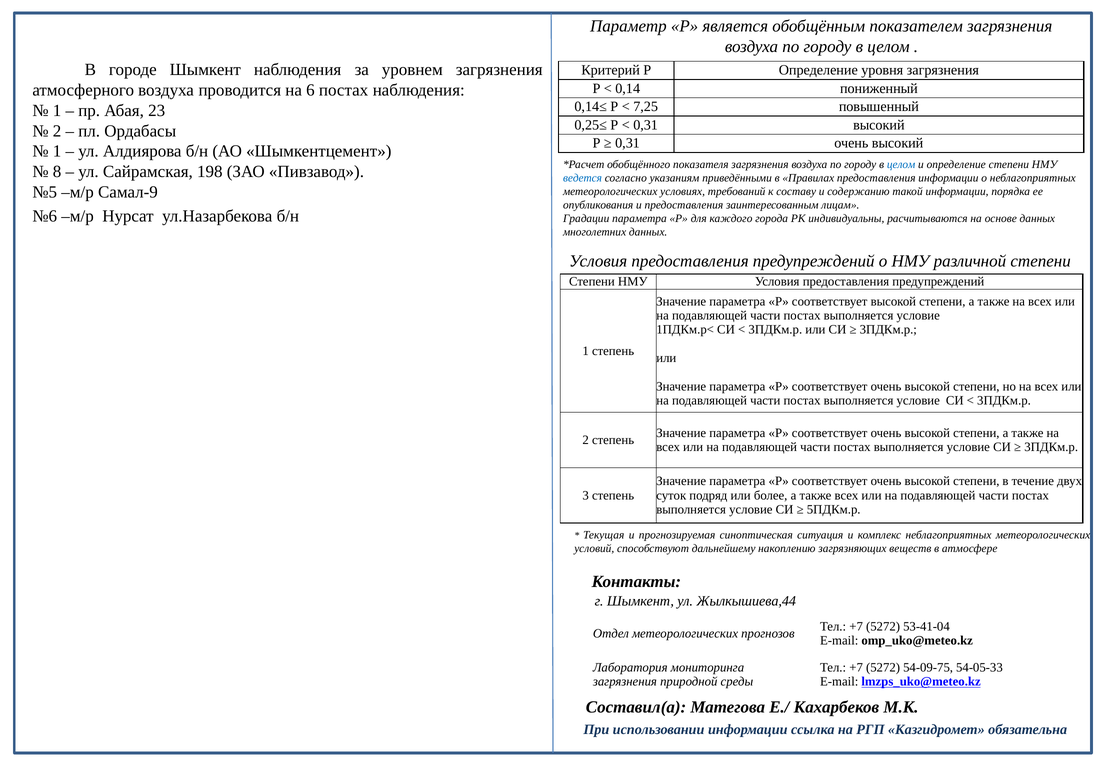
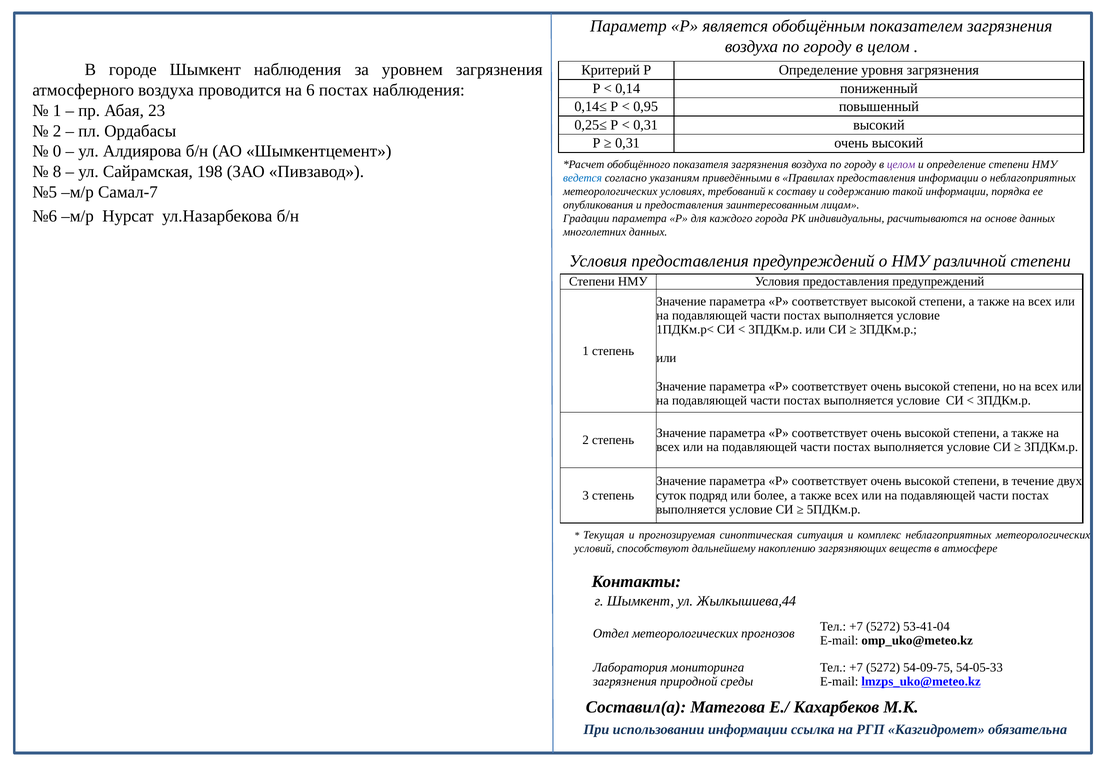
7,25: 7,25 -> 0,95 (646, 107)
1: 1 -> 0 (57, 151)
целом colour: blue -> purple (901, 164)
Самал-9: Самал-9 -> Самал-7 (128, 192)
